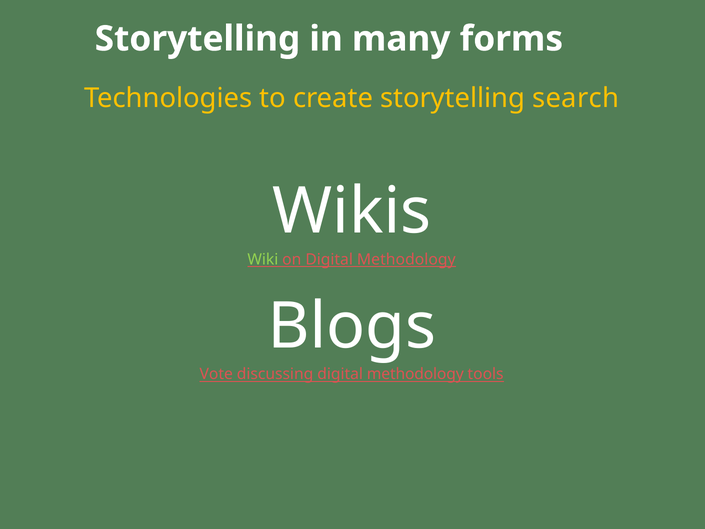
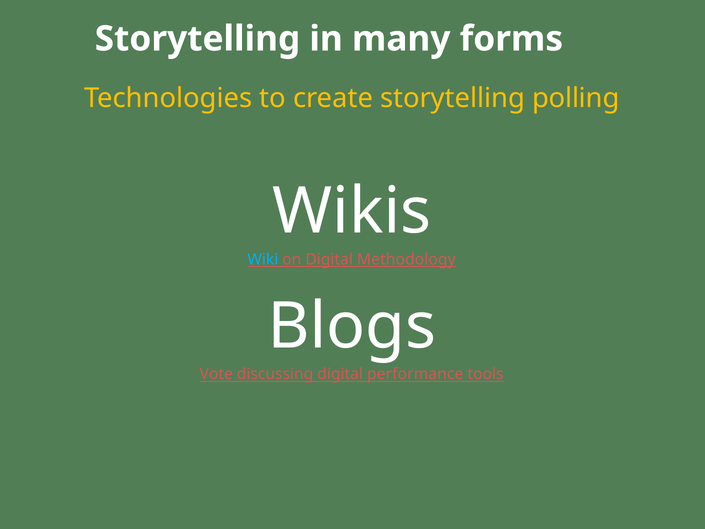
search: search -> polling (576, 98)
Wiki colour: light green -> light blue (263, 259)
discussing digital methodology: methodology -> performance (415, 374)
